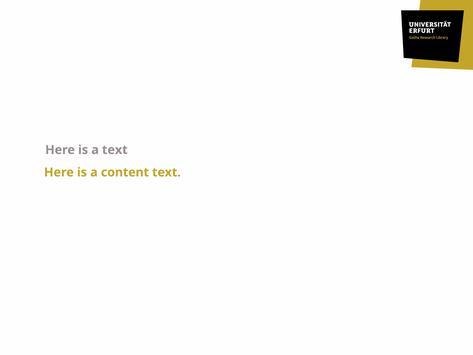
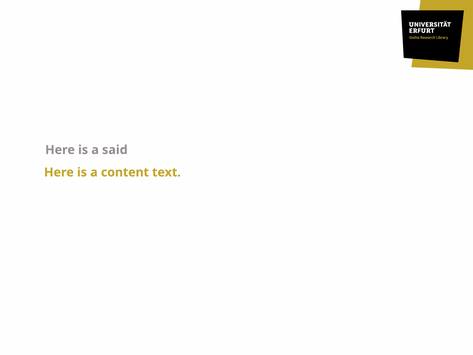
a text: text -> said (115, 150)
